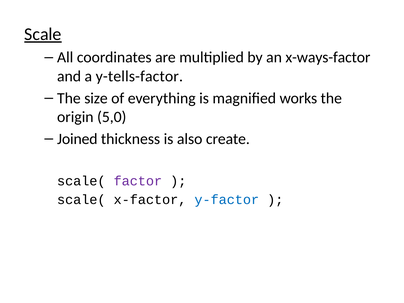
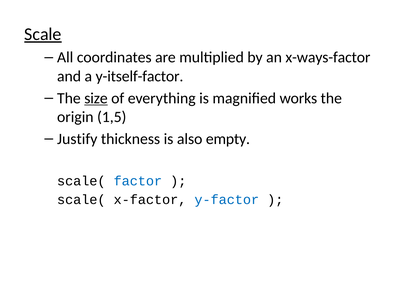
y-tells-factor: y-tells-factor -> y-itself-factor (139, 76)
size underline: none -> present (96, 98)
5,0: 5,0 -> 1,5 (112, 117)
Joined: Joined -> Justify (77, 139)
create: create -> empty (228, 139)
factor colour: purple -> blue (138, 181)
